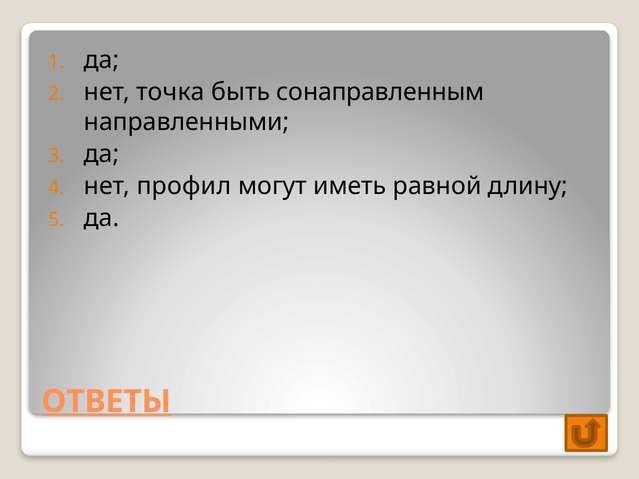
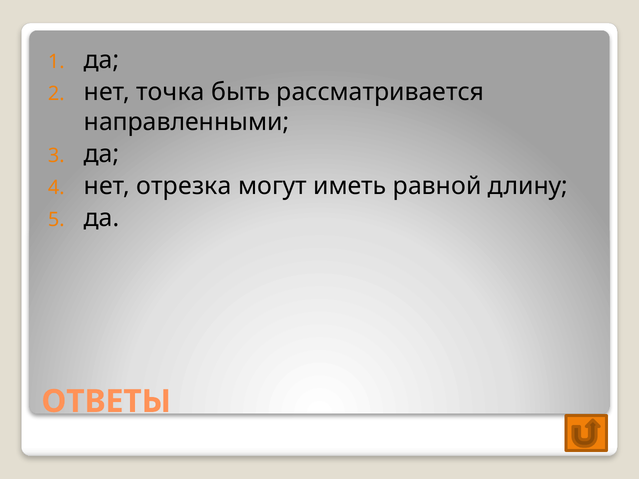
сонаправленным: сонаправленным -> рассматривается (380, 92)
профил: профил -> отрезка (184, 186)
ОТВЕТЫ underline: present -> none (106, 402)
